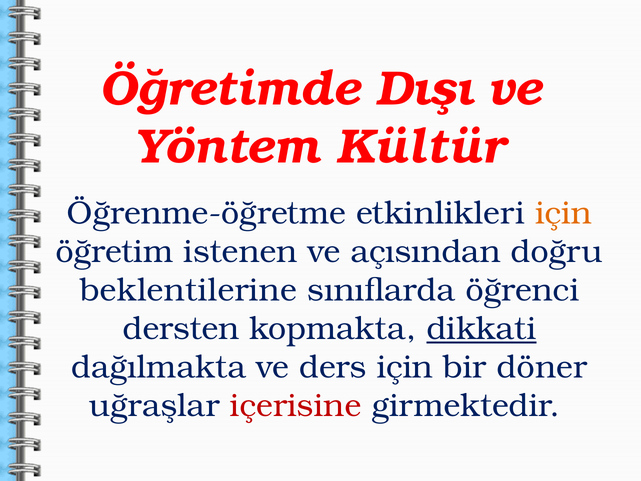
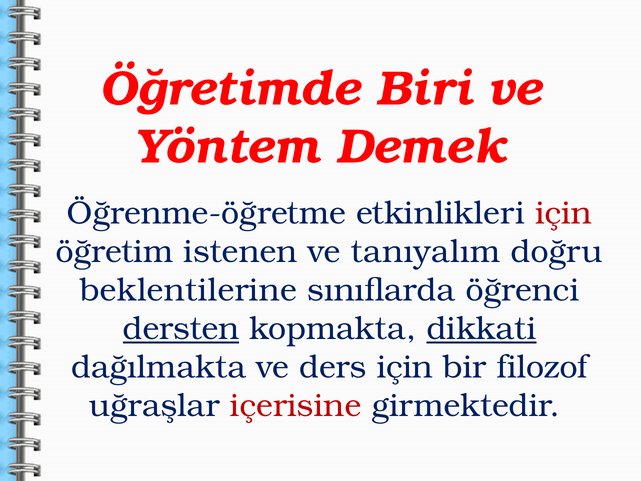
Dışı: Dışı -> Biri (424, 89)
Kültür: Kültür -> Demek (421, 147)
için colour: orange -> red (564, 213)
açısından: açısından -> tanıyalım (425, 252)
dersten underline: none -> present (181, 329)
döner: döner -> filozof (542, 367)
